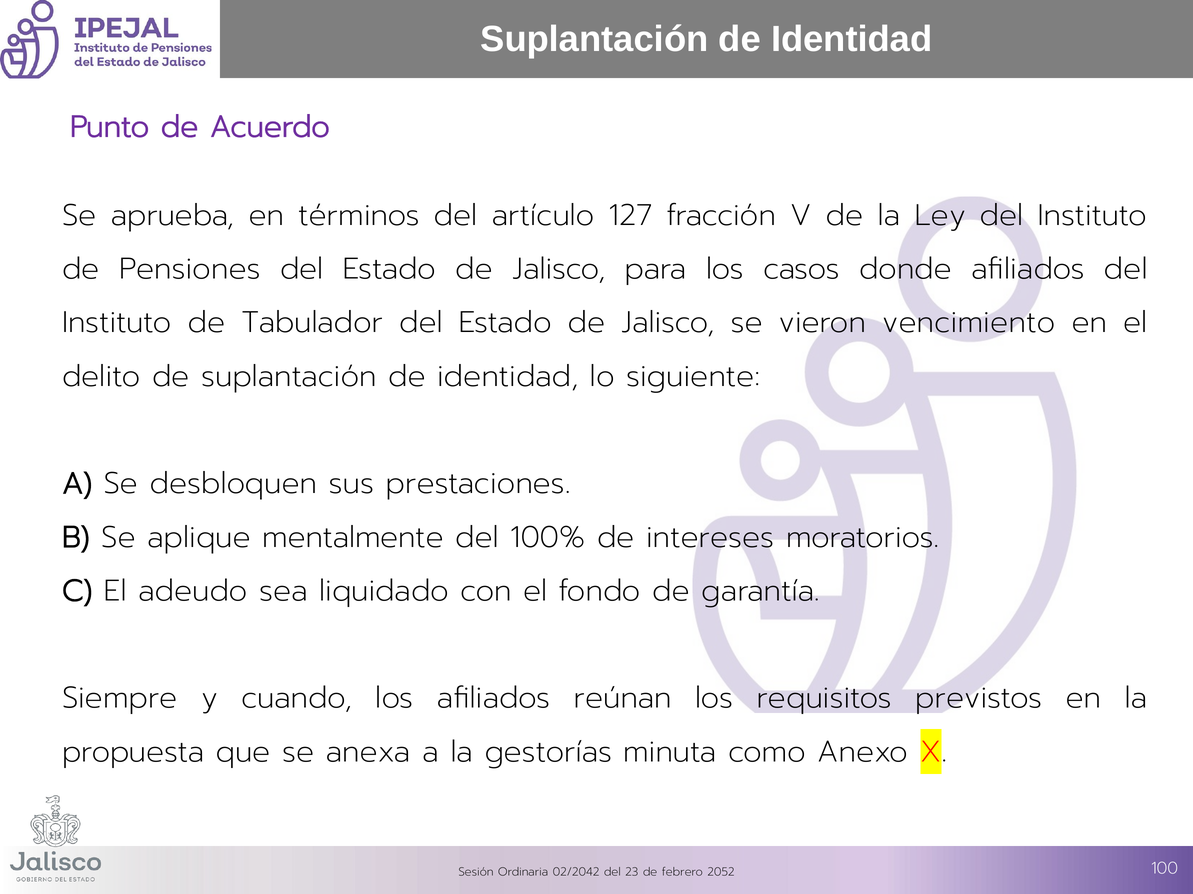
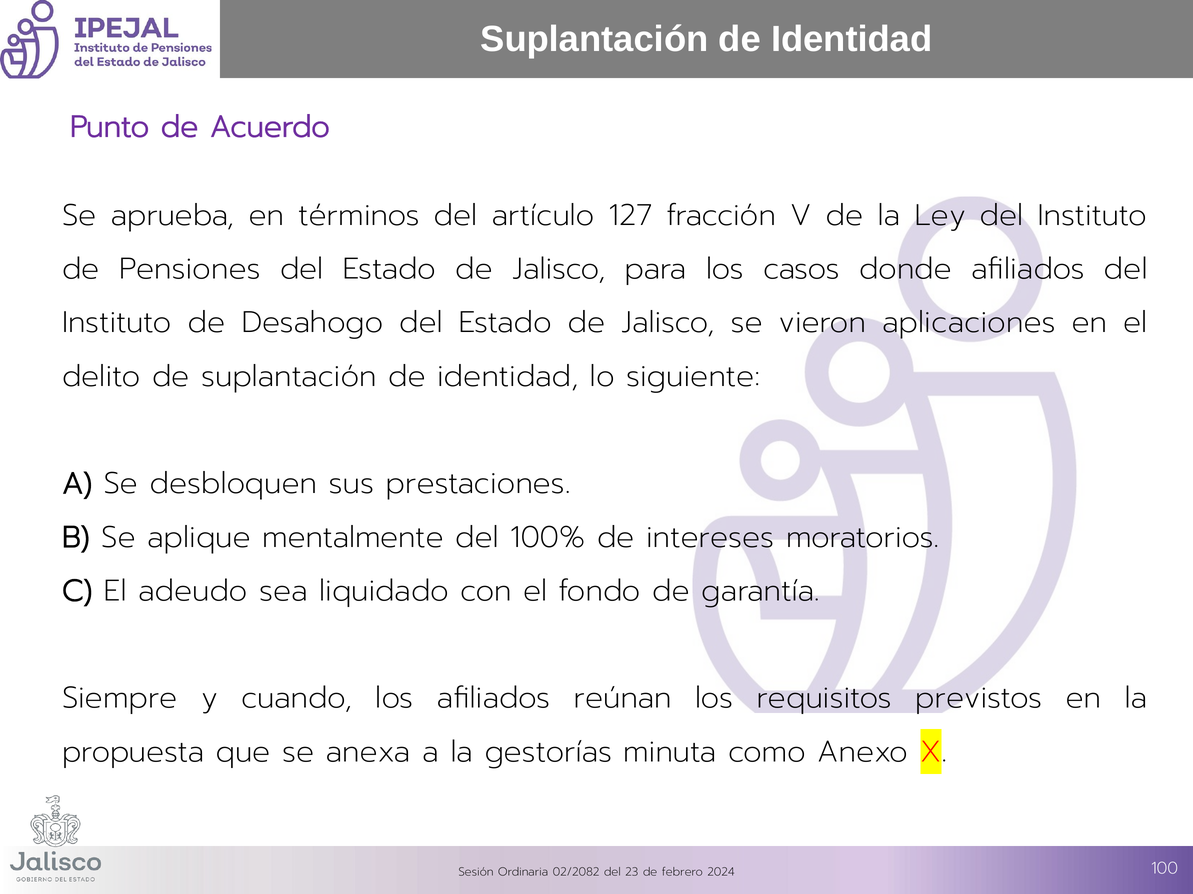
Tabulador: Tabulador -> Desahogo (312, 323)
vencimiento: vencimiento -> aplicaciones (969, 323)
02/2042: 02/2042 -> 02/2082 (576, 873)
2052: 2052 -> 2024 (721, 873)
